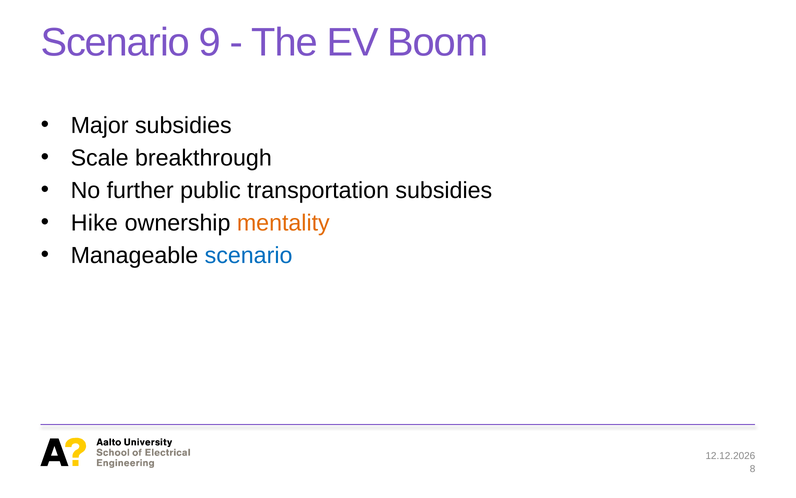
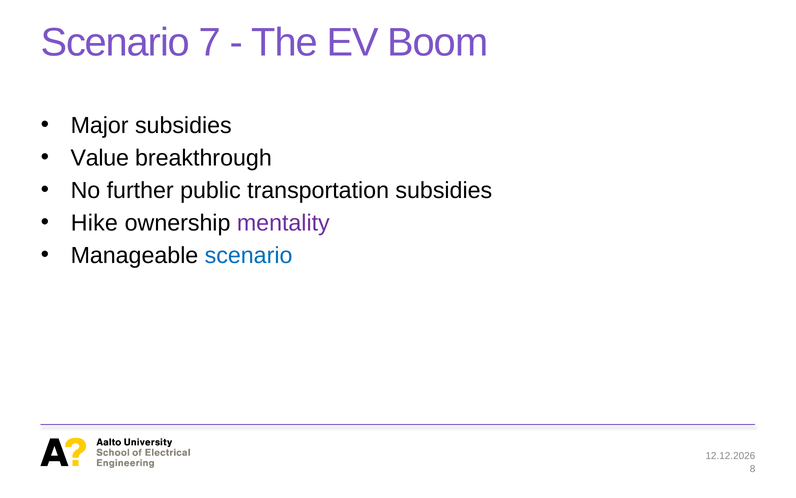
9: 9 -> 7 (210, 42)
Scale: Scale -> Value (100, 158)
mentality colour: orange -> purple (283, 223)
